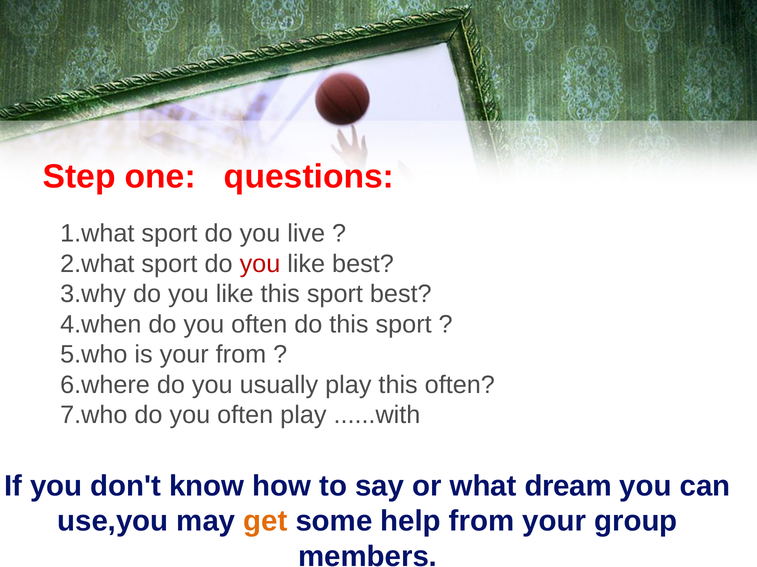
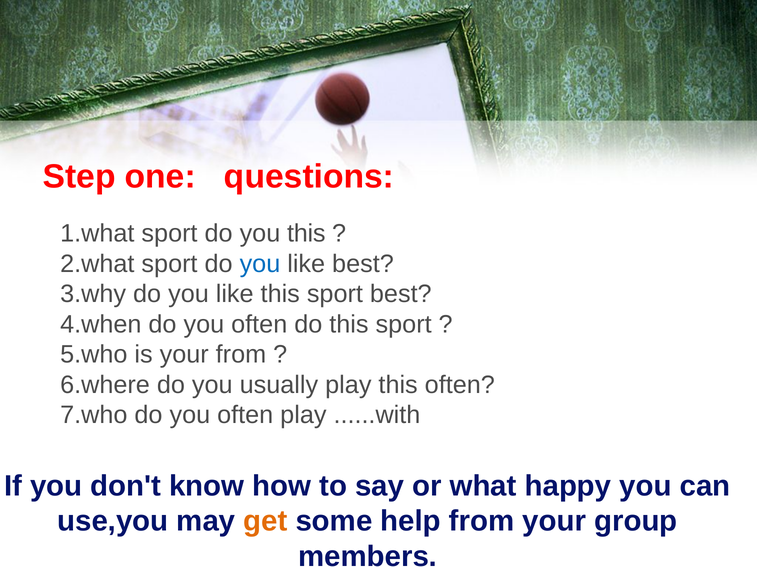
you live: live -> this (306, 234)
you colour: red -> blue (260, 264)
dream: dream -> happy (568, 487)
